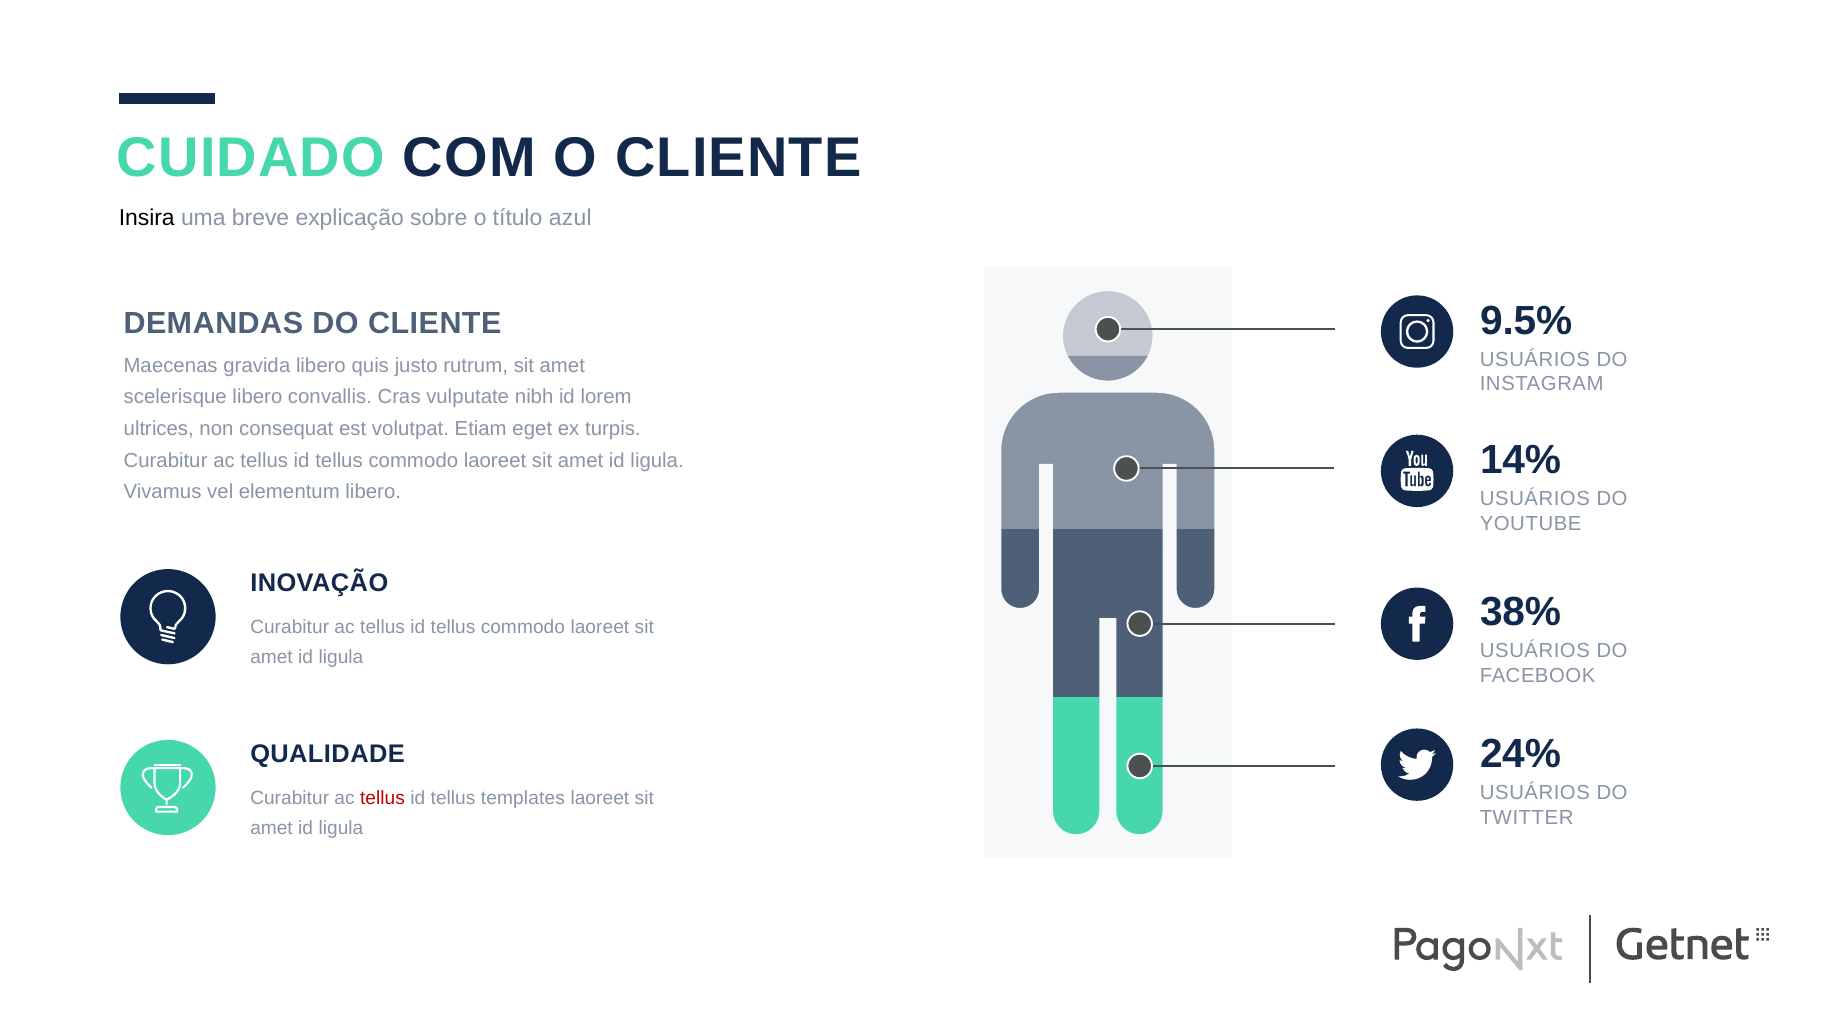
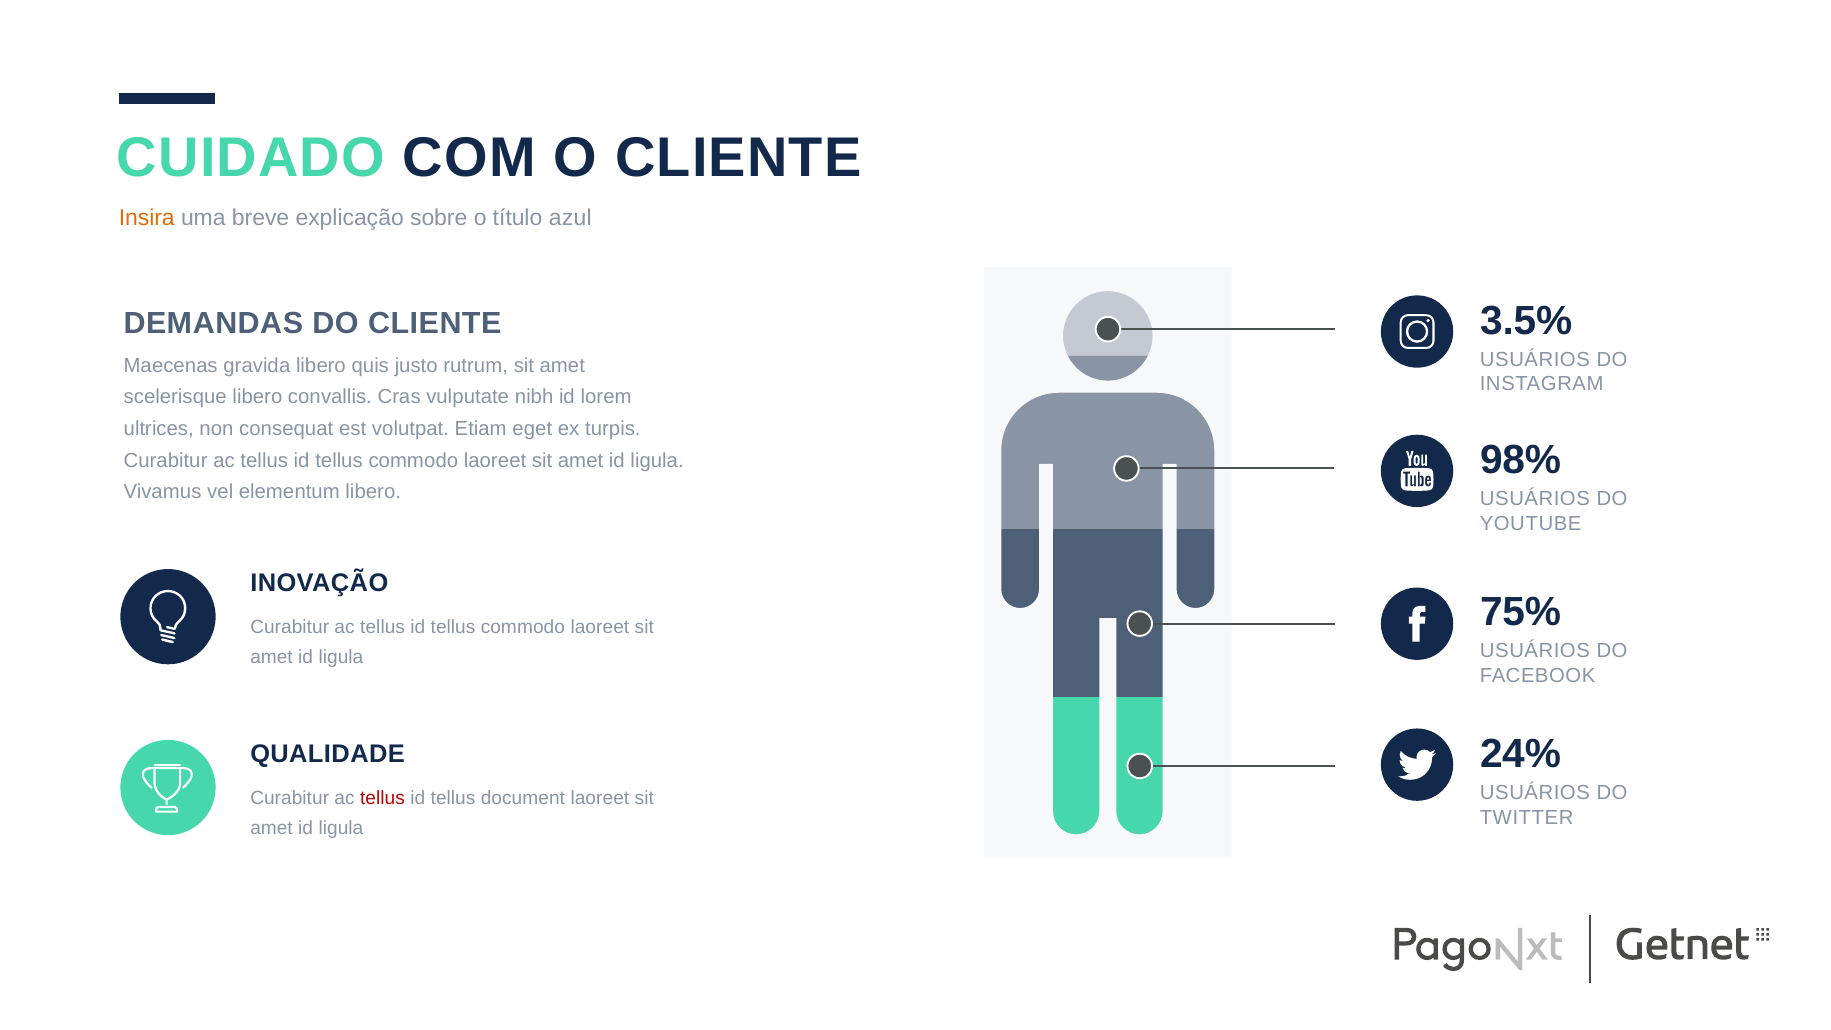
Insira colour: black -> orange (147, 218)
9.5%: 9.5% -> 3.5% (1526, 321)
14%: 14% -> 98% (1521, 460)
38%: 38% -> 75% (1521, 612)
templates: templates -> document (523, 798)
